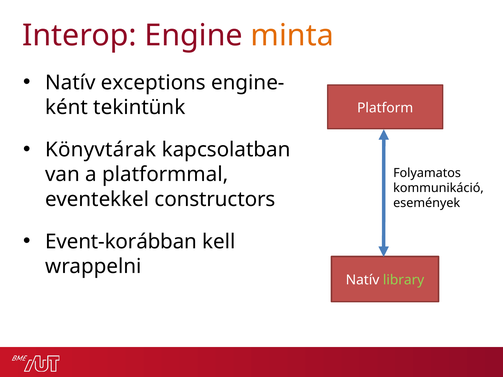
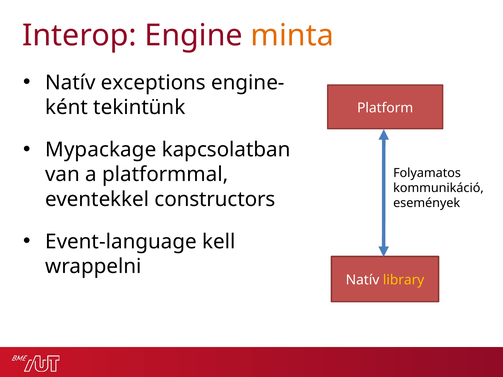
Könyvtárak: Könyvtárak -> Mypackage (101, 150)
Event-korábban: Event-korábban -> Event-language (121, 242)
library colour: light green -> yellow (404, 280)
